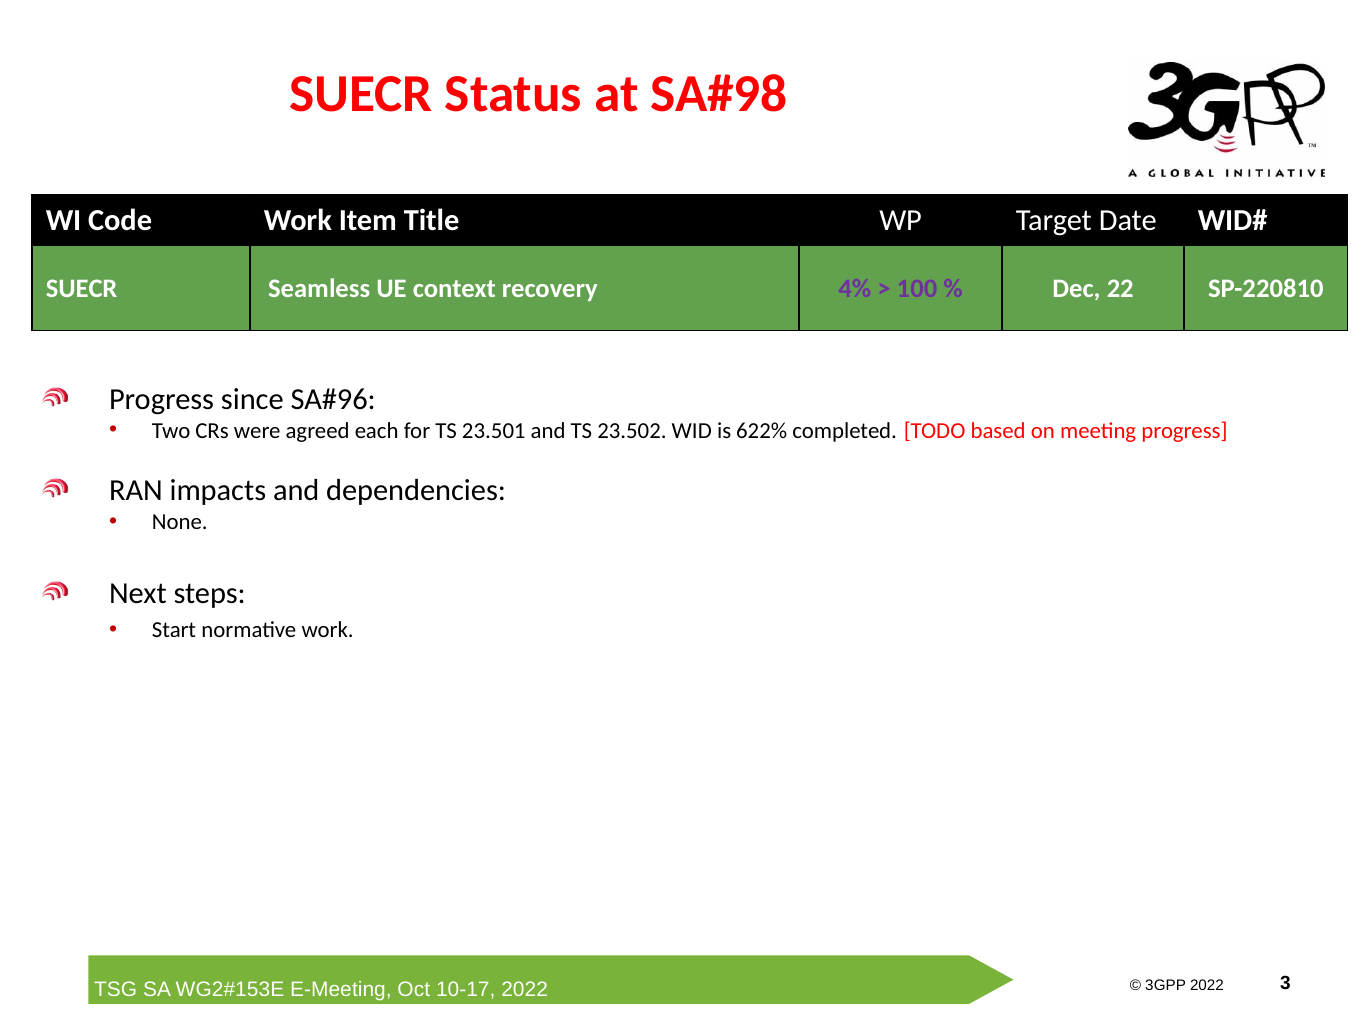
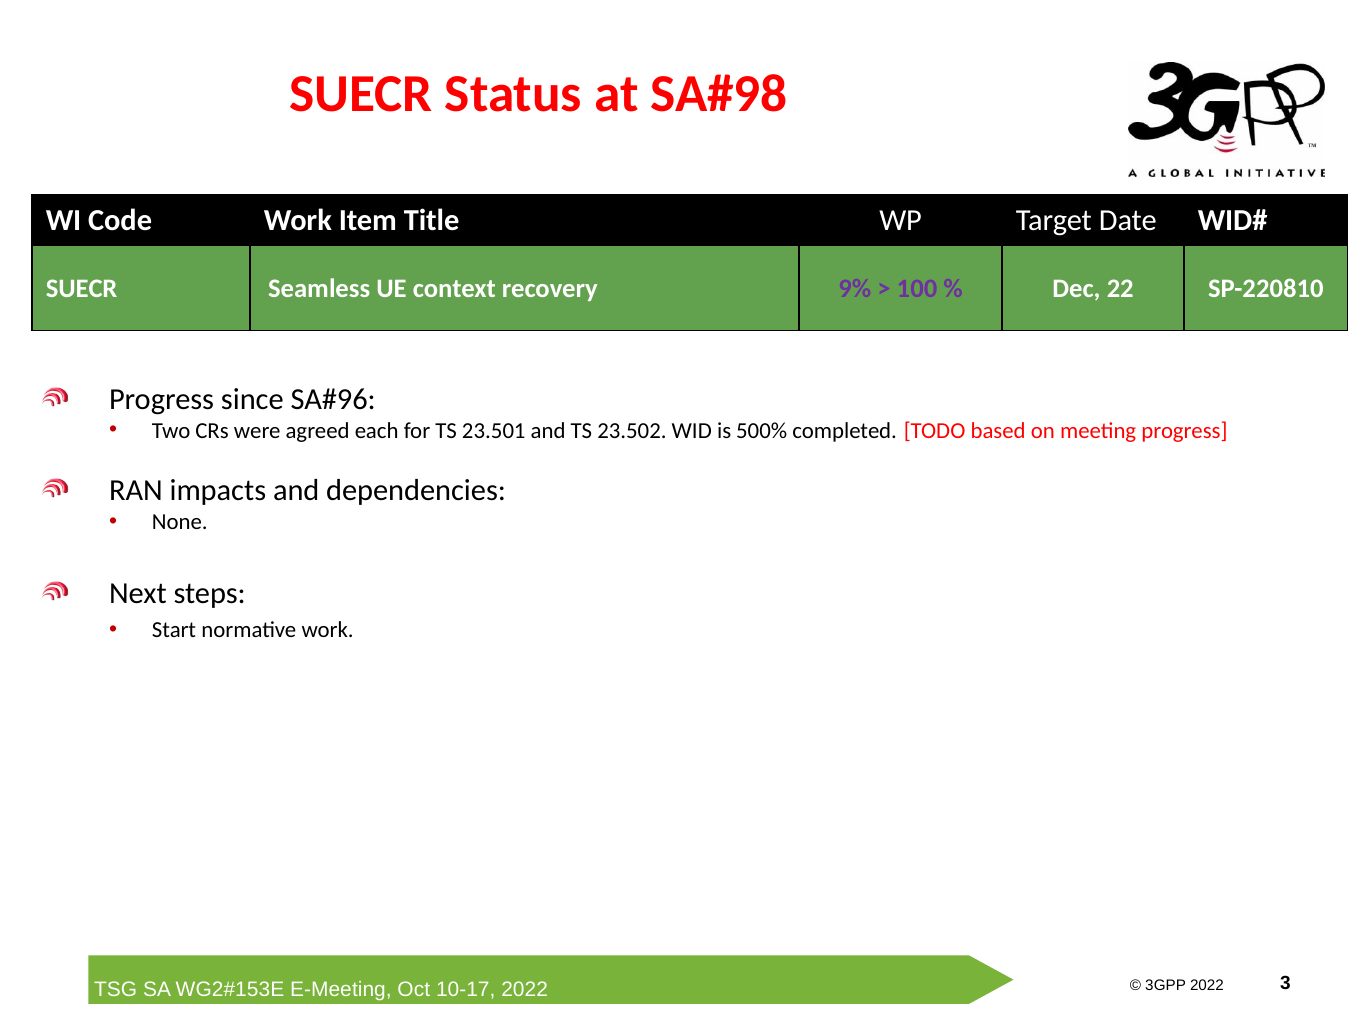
4%: 4% -> 9% (855, 288)
622%: 622% -> 500% (762, 431)
